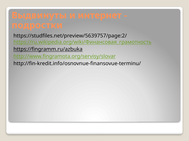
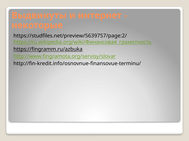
подростки: подростки -> некоторые (37, 25)
